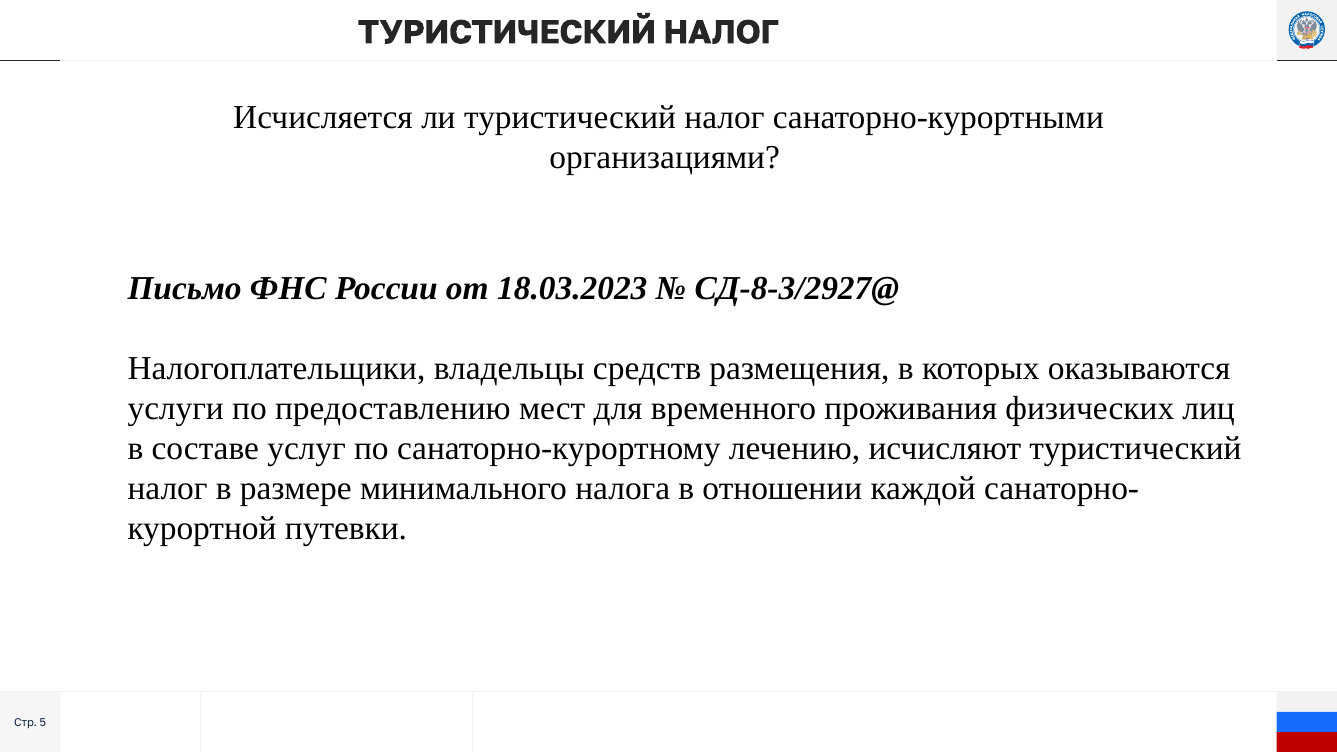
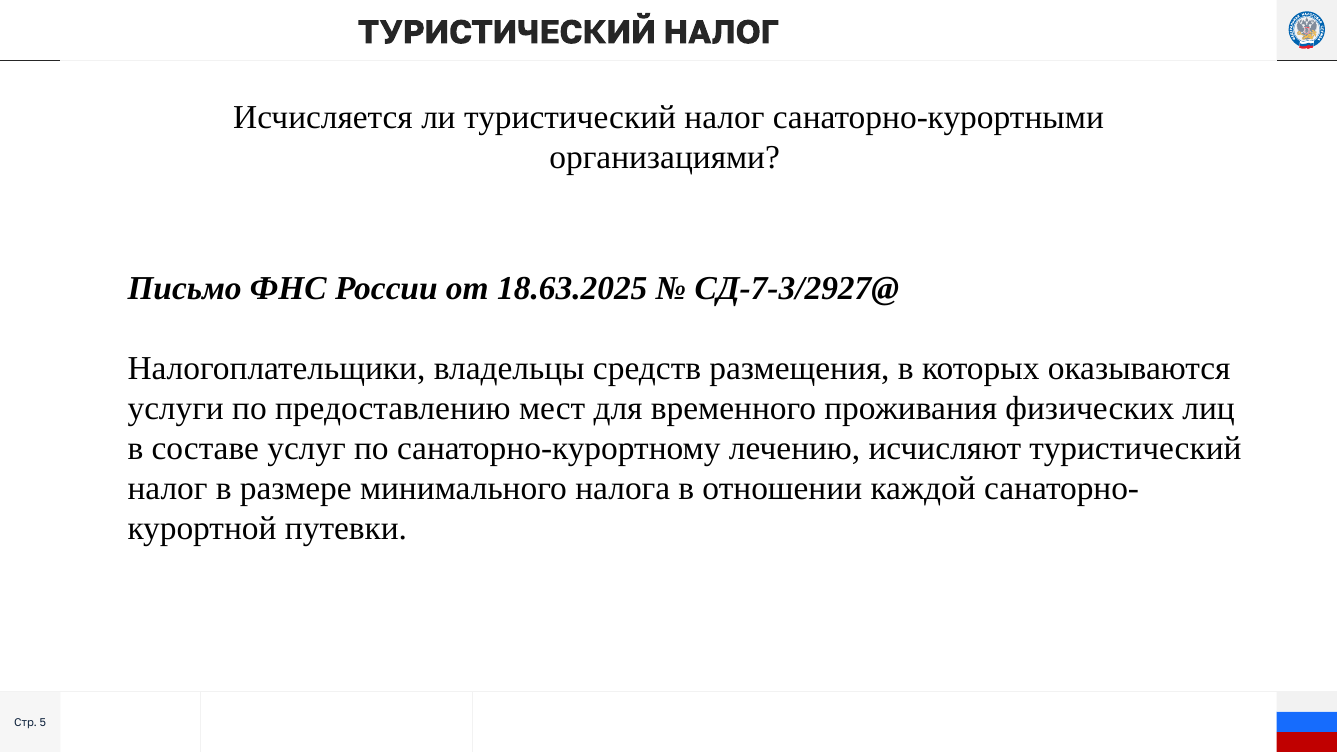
18.03.2023: 18.03.2023 -> 18.63.2025 (572, 288)
СД-8-3/2927@: СД-8-3/2927@ -> СД-7-3/2927@ (797, 288)
